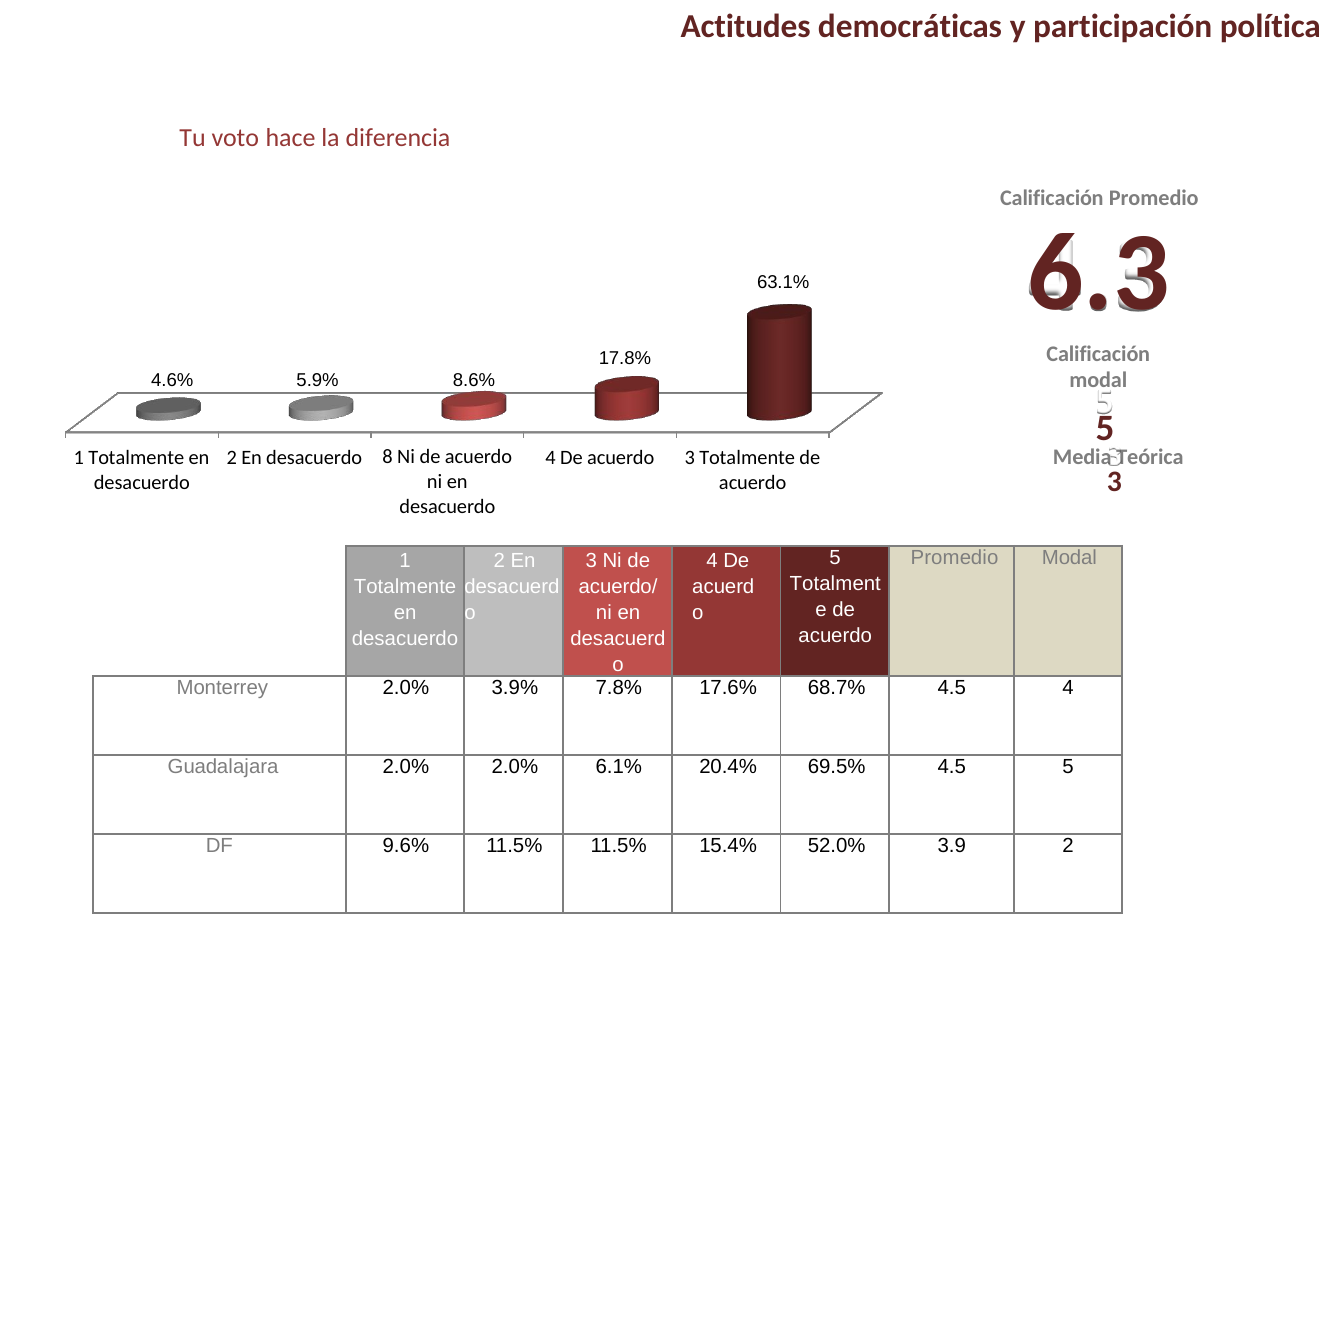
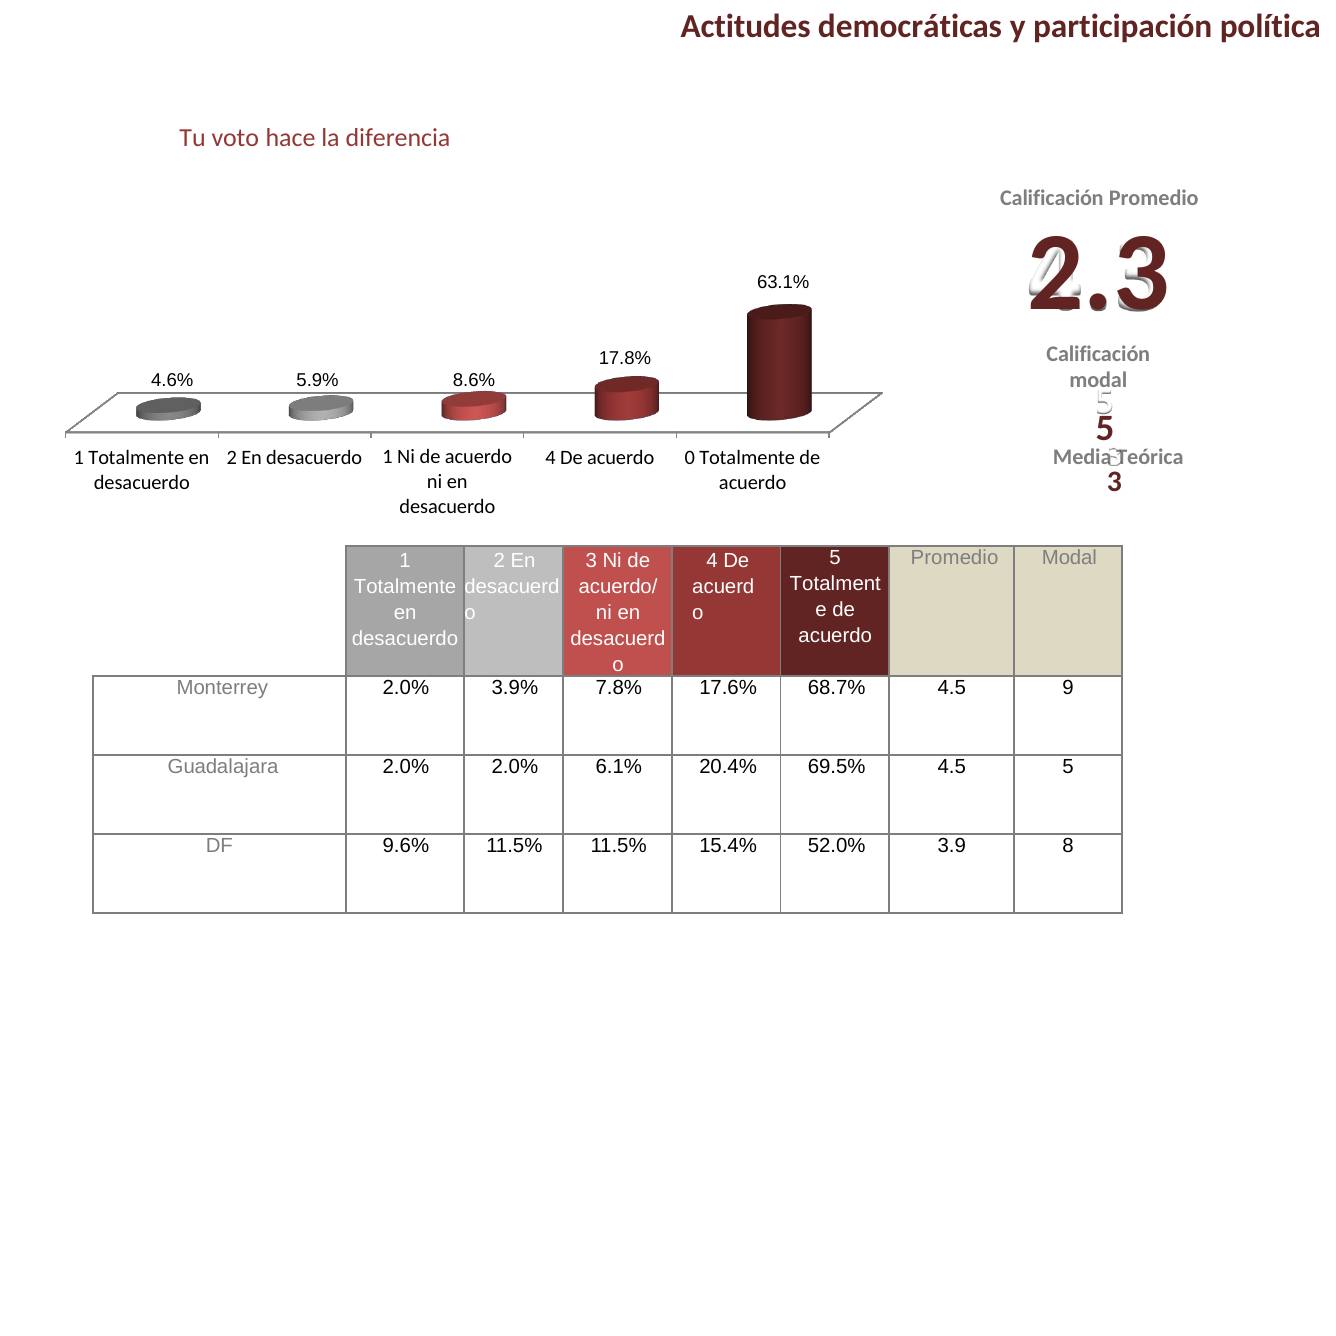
6.3: 6.3 -> 2.3 (1098, 273)
desacuerdo 8: 8 -> 1 (388, 457)
acuerdo 3: 3 -> 0 (690, 457)
4.5 4: 4 -> 9 (1068, 688)
3.9 2: 2 -> 8 (1068, 846)
